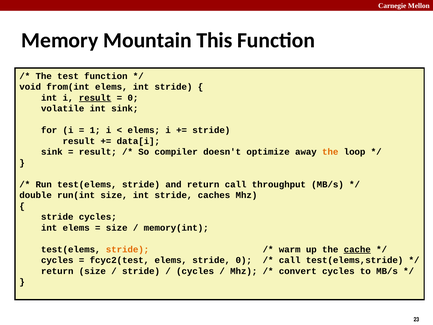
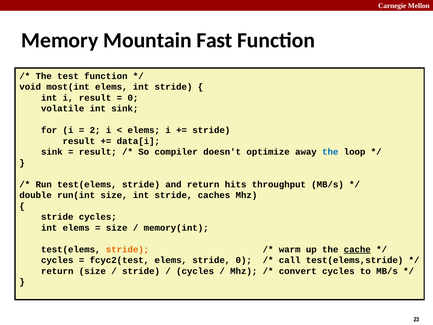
This: This -> Fast (214, 40)
from(int: from(int -> most(int (68, 87)
result underline: present -> none (95, 98)
1: 1 -> 2 (95, 130)
the colour: orange -> blue (330, 152)
return call: call -> hits (236, 184)
